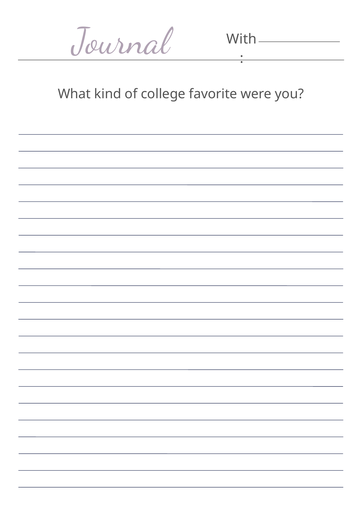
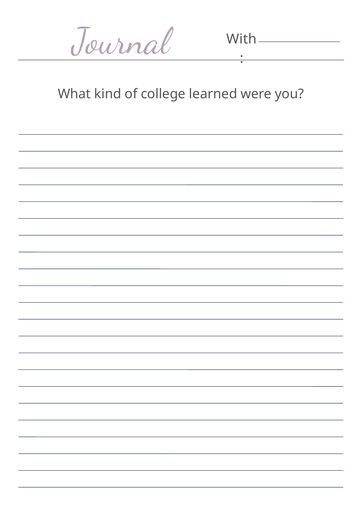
favorite: favorite -> learned (213, 94)
